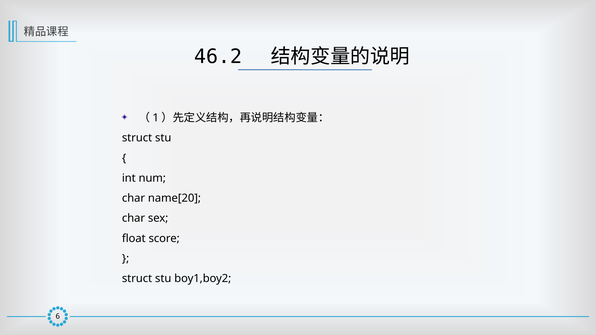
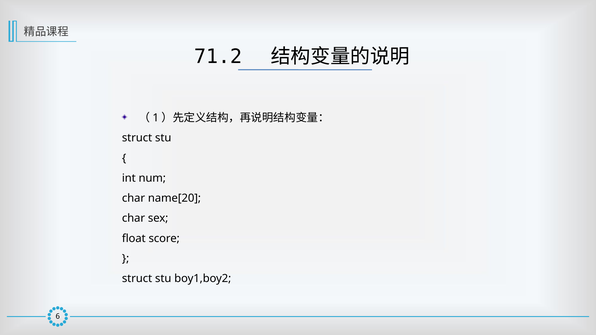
46.2: 46.2 -> 71.2 (218, 57)
